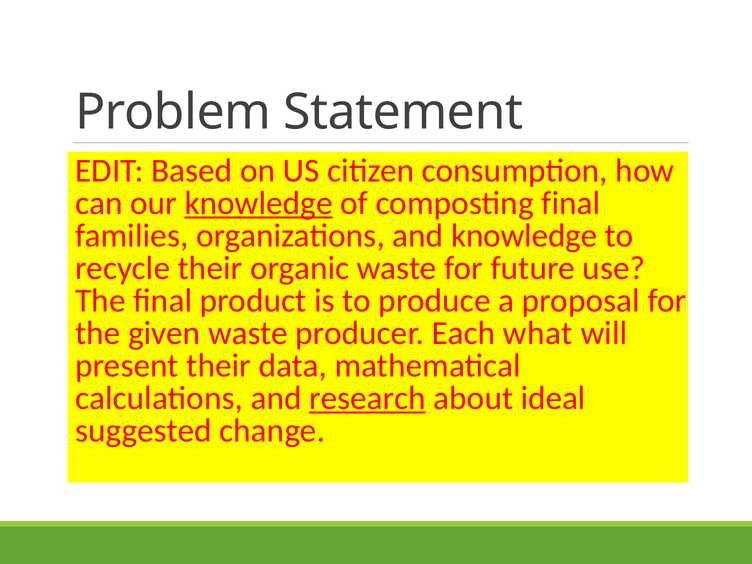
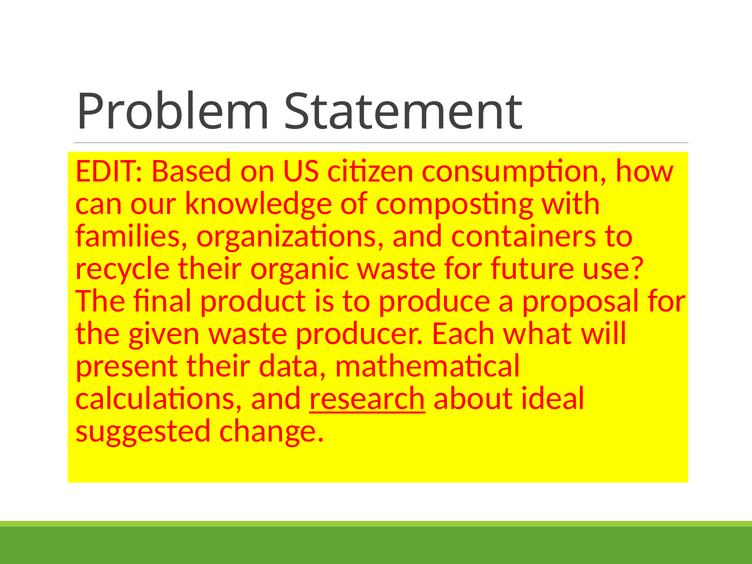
knowledge underline: present -> none (259, 203)
composting final: final -> with (571, 203)
and knowledge: knowledge -> containers (524, 236)
